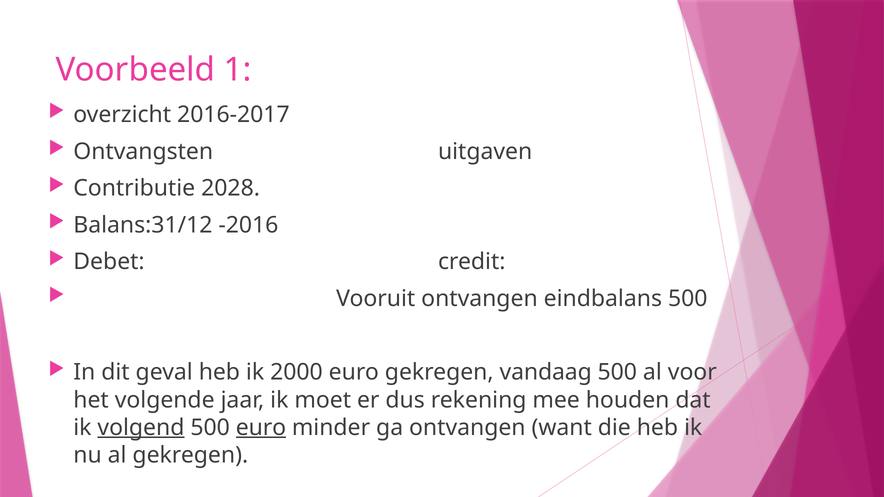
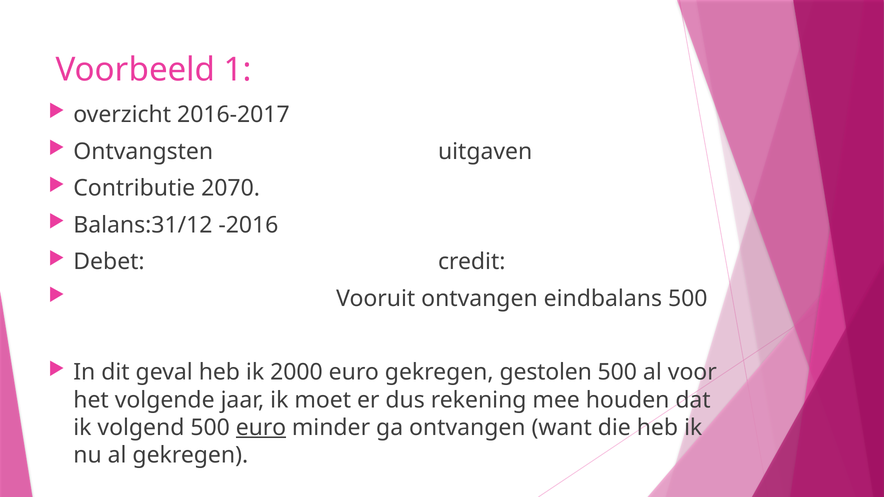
2028: 2028 -> 2070 (231, 188)
vandaag: vandaag -> gestolen (546, 373)
volgend underline: present -> none (141, 428)
